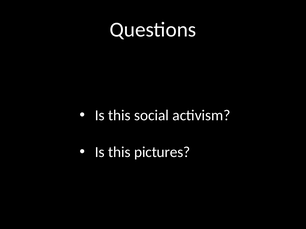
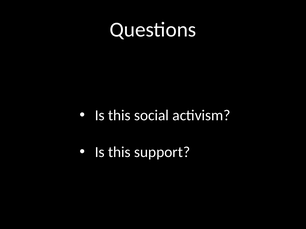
pictures: pictures -> support (162, 152)
